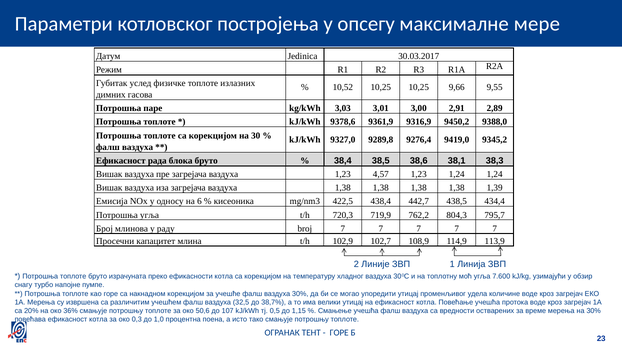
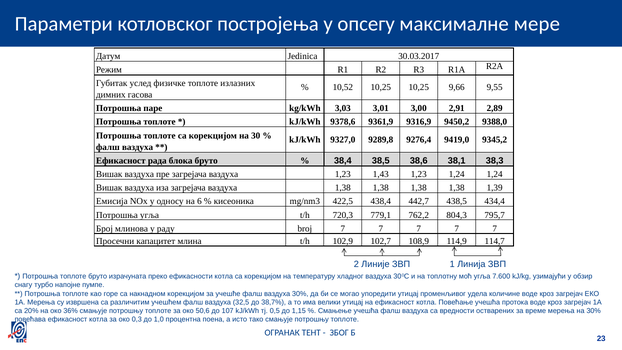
4,57: 4,57 -> 1,43 (381, 174)
719,9: 719,9 -> 779,1 (381, 215)
113,9: 113,9 -> 114,7 (495, 241)
ГОРЕ: ГОРЕ -> ЗБОГ (339, 333)
